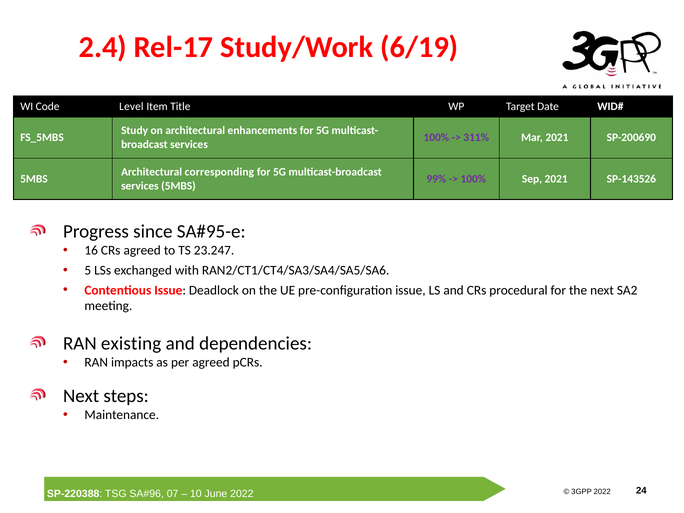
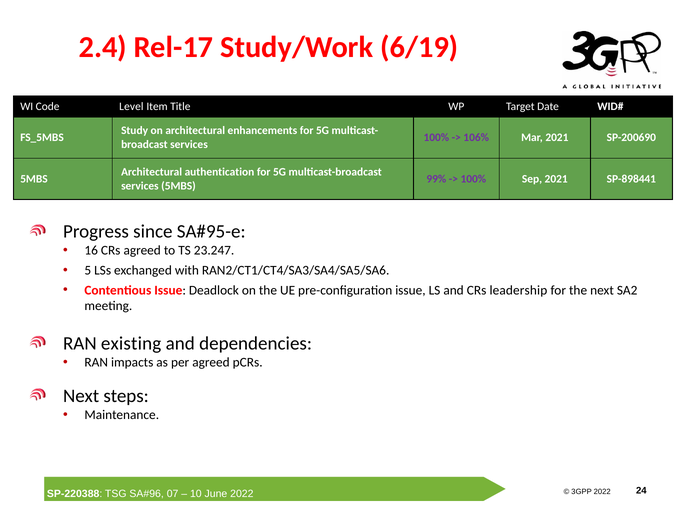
311%: 311% -> 106% (476, 138)
corresponding: corresponding -> authentication (219, 172)
SP-143526: SP-143526 -> SP-898441 (631, 179)
procedural: procedural -> leadership (518, 290)
